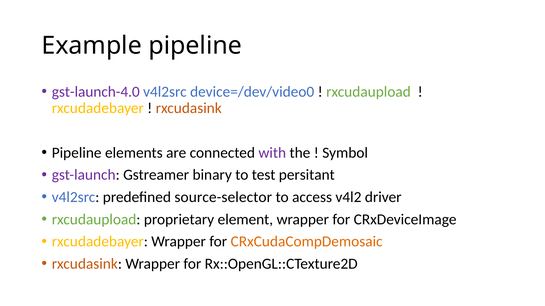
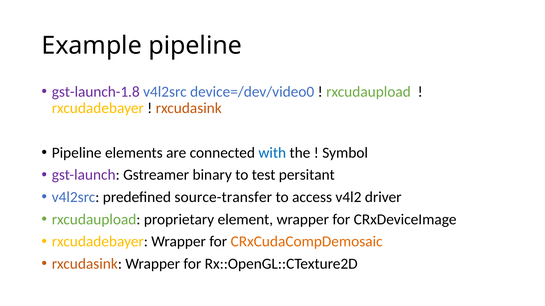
gst-launch-4.0: gst-launch-4.0 -> gst-launch-1.8 (96, 92)
with colour: purple -> blue (272, 153)
source-selector: source-selector -> source-transfer (223, 197)
